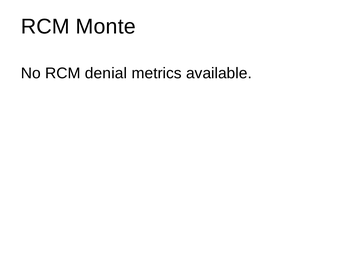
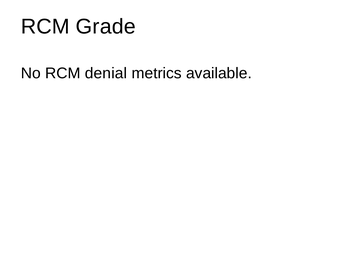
Monte: Monte -> Grade (106, 27)
